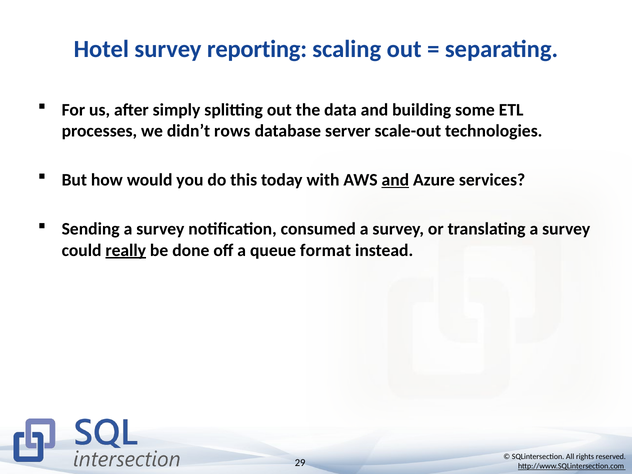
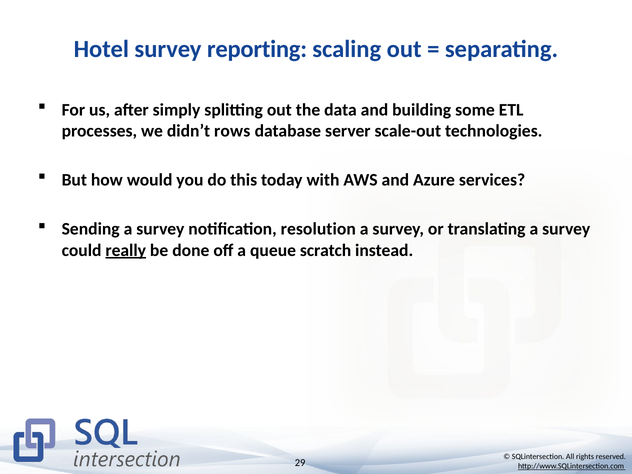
and underline: present -> none (395, 180)
consumed: consumed -> resolution (318, 229)
format: format -> scratch (326, 250)
